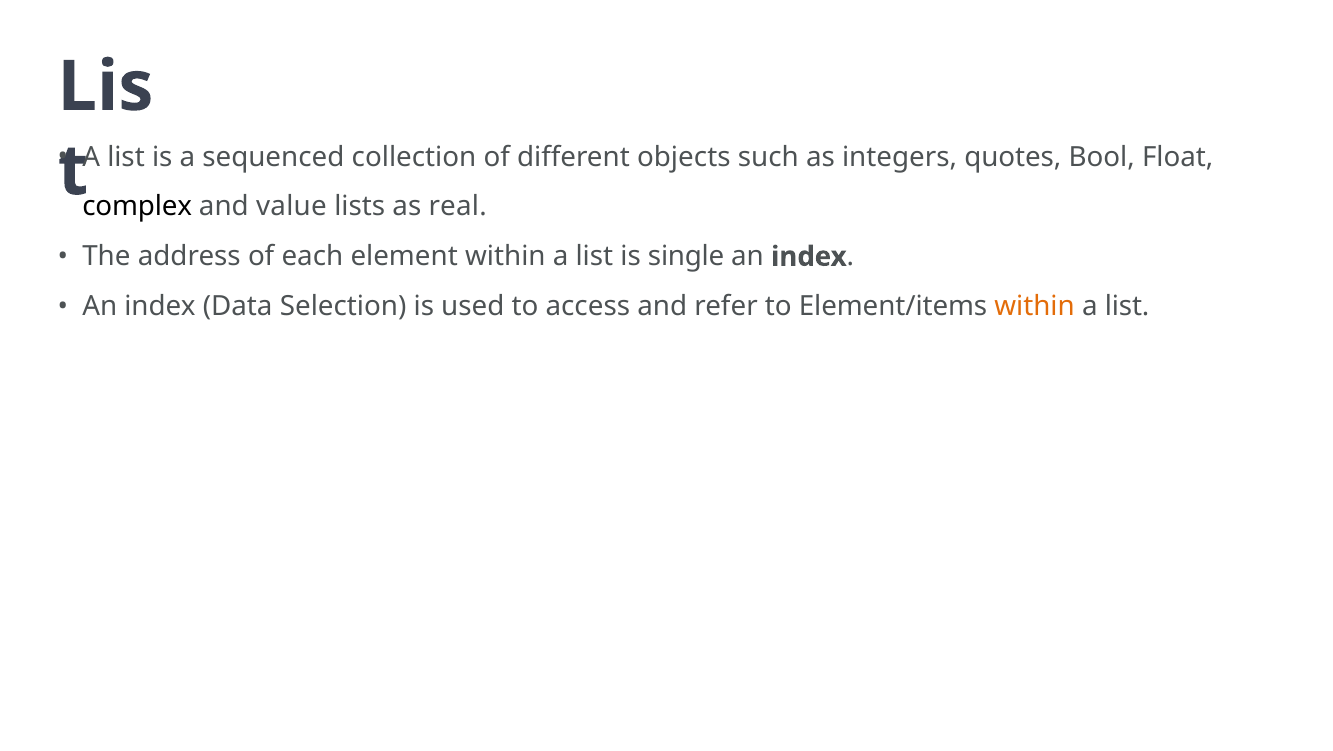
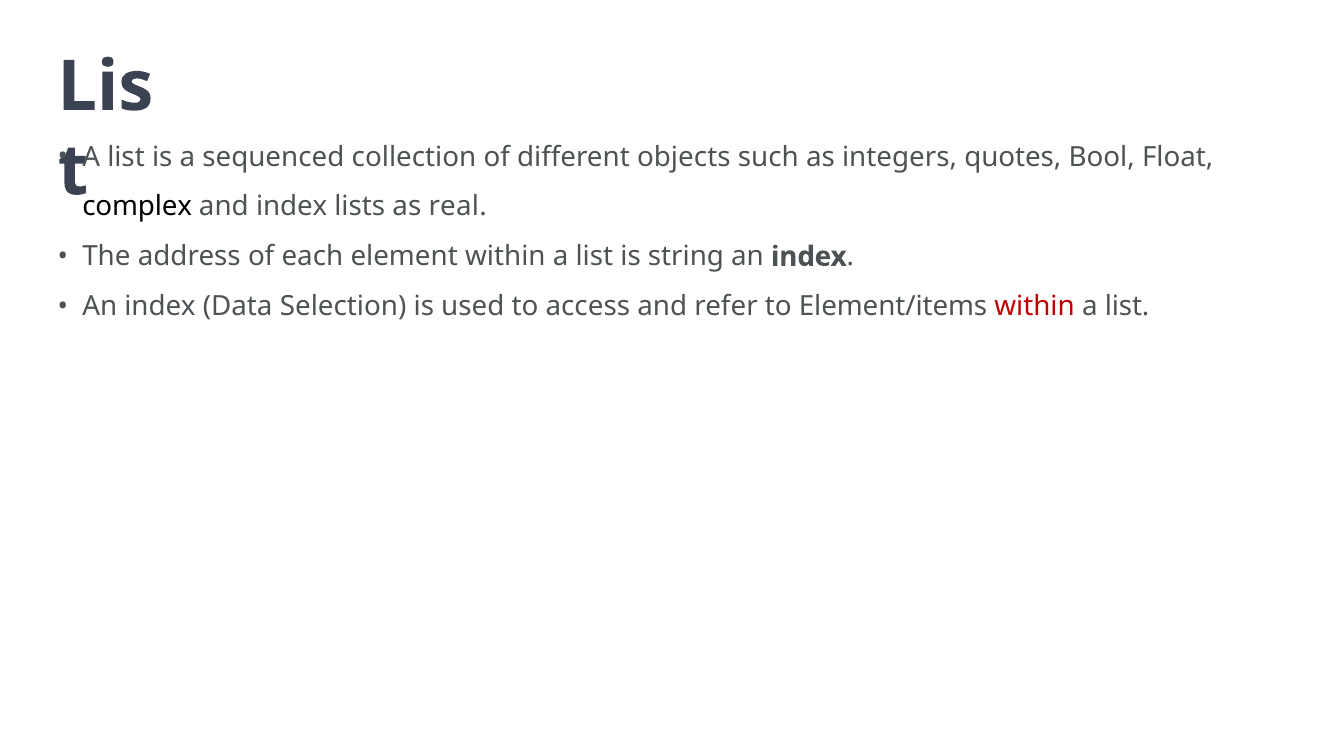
and value: value -> index (292, 207)
single: single -> string (686, 257)
within colour: orange -> red (1035, 306)
